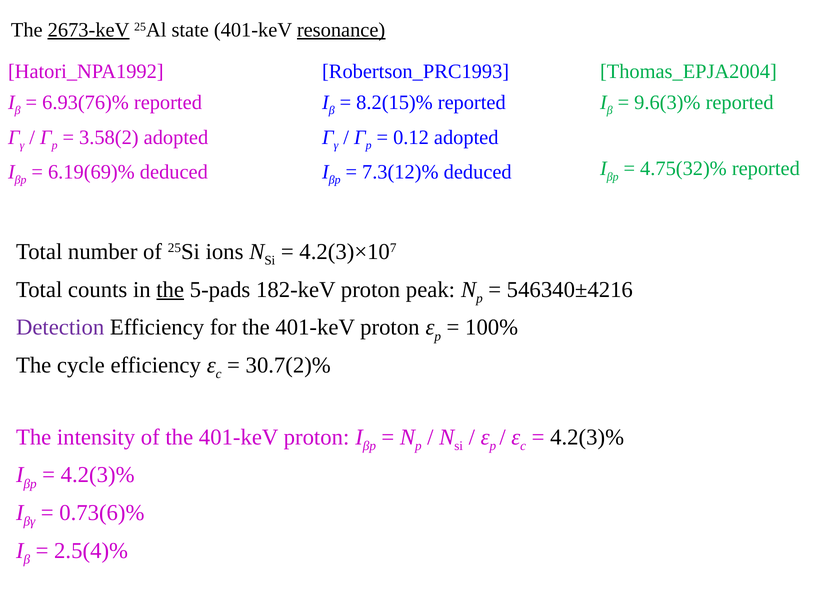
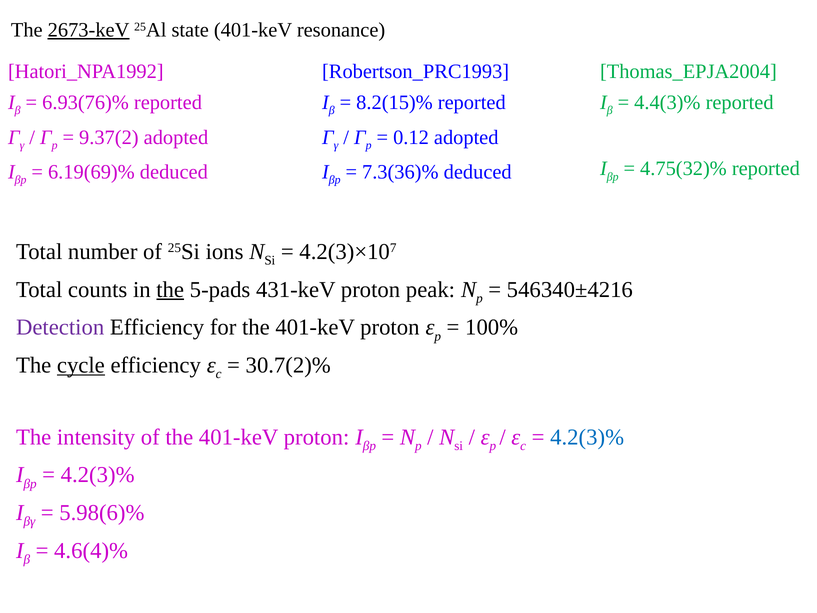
resonance underline: present -> none (341, 30)
9.6(3)%: 9.6(3)% -> 4.4(3)% (667, 103)
3.58(2: 3.58(2 -> 9.37(2 (109, 137)
7.3(12)%: 7.3(12)% -> 7.3(36)% (400, 172)
182-keV: 182-keV -> 431-keV (296, 289)
cycle underline: none -> present (81, 365)
4.2(3)% colour: black -> blue (587, 437)
0.73(6)%: 0.73(6)% -> 5.98(6)% (102, 512)
2.5(4)%: 2.5(4)% -> 4.6(4)% (91, 550)
